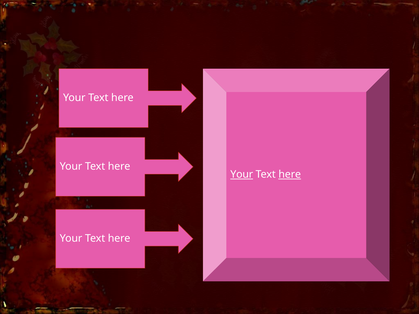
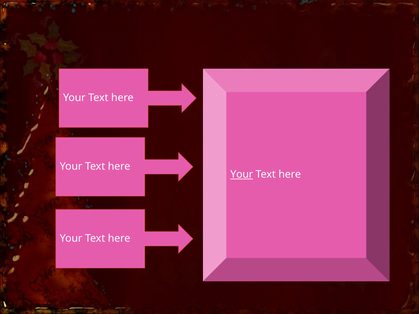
here underline: present -> none (290, 175)
